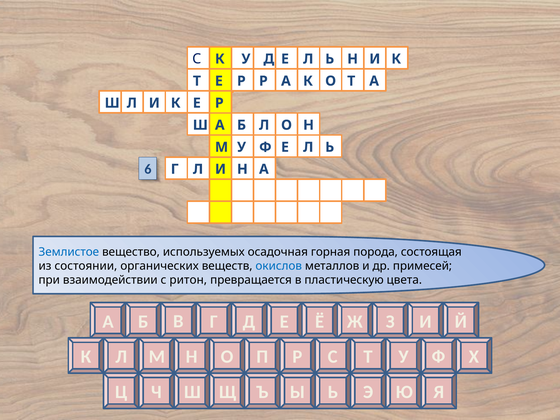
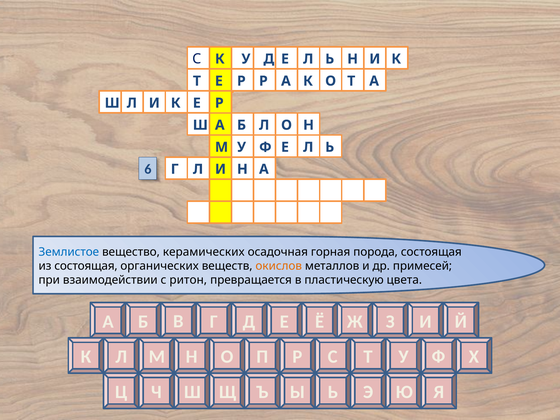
используемых: используемых -> керамических (204, 252)
из состоянии: состоянии -> состоящая (86, 266)
окислов colour: blue -> orange (279, 266)
